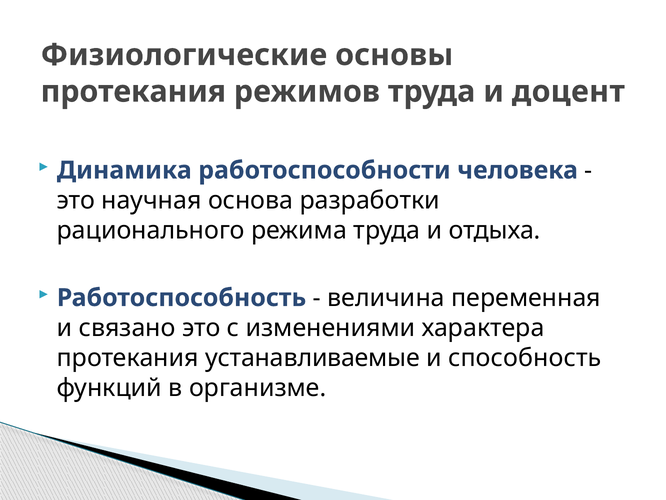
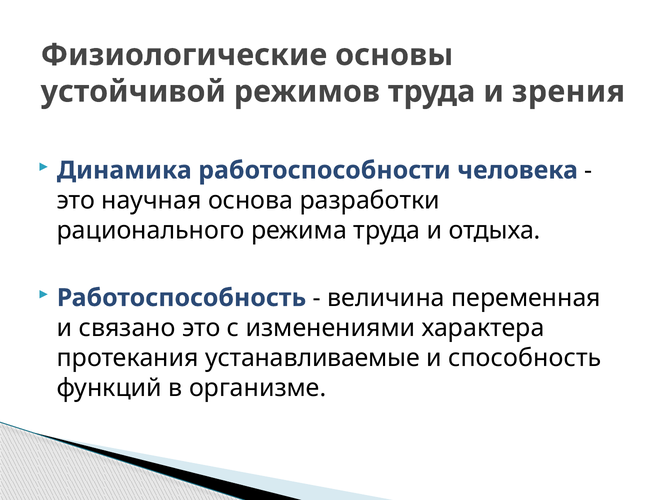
протекания: протекания -> устойчивой (133, 92)
доцент: доцент -> зрения (568, 92)
